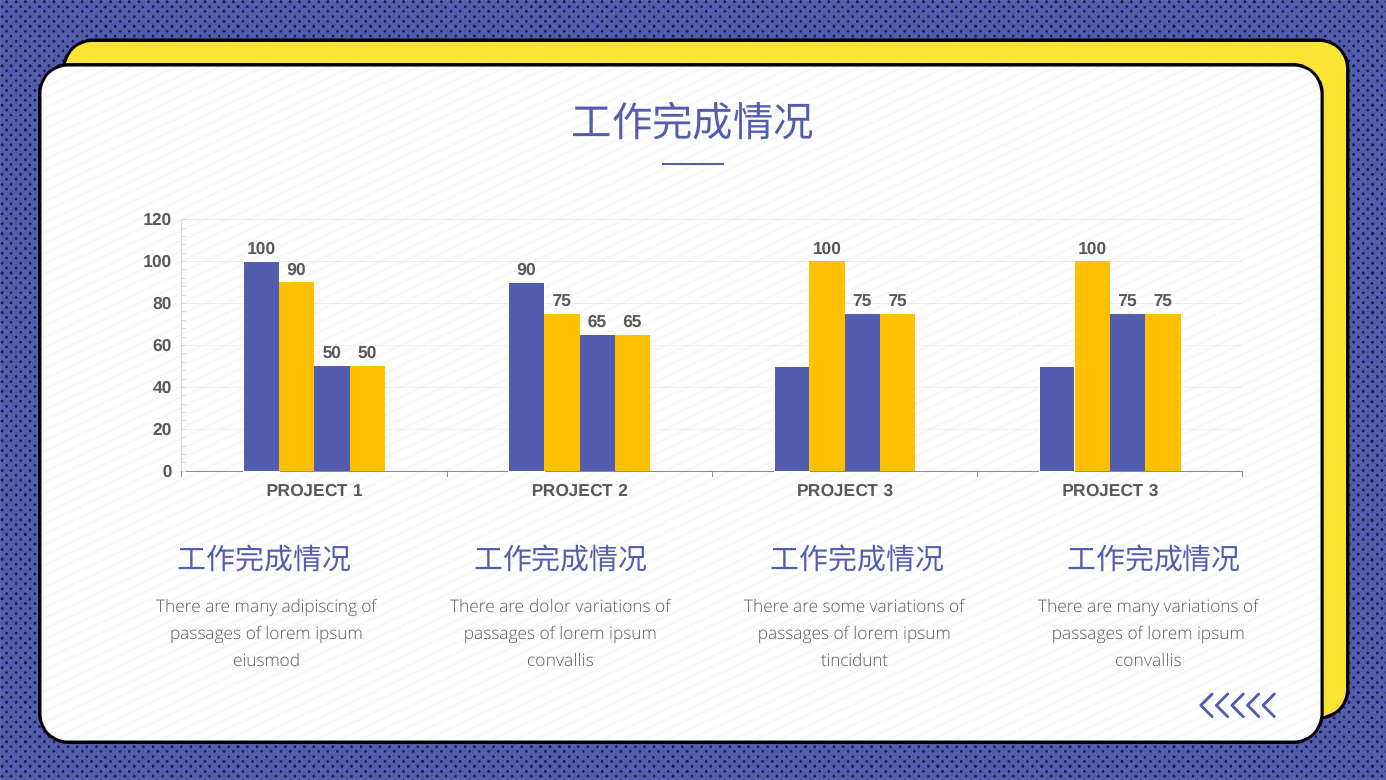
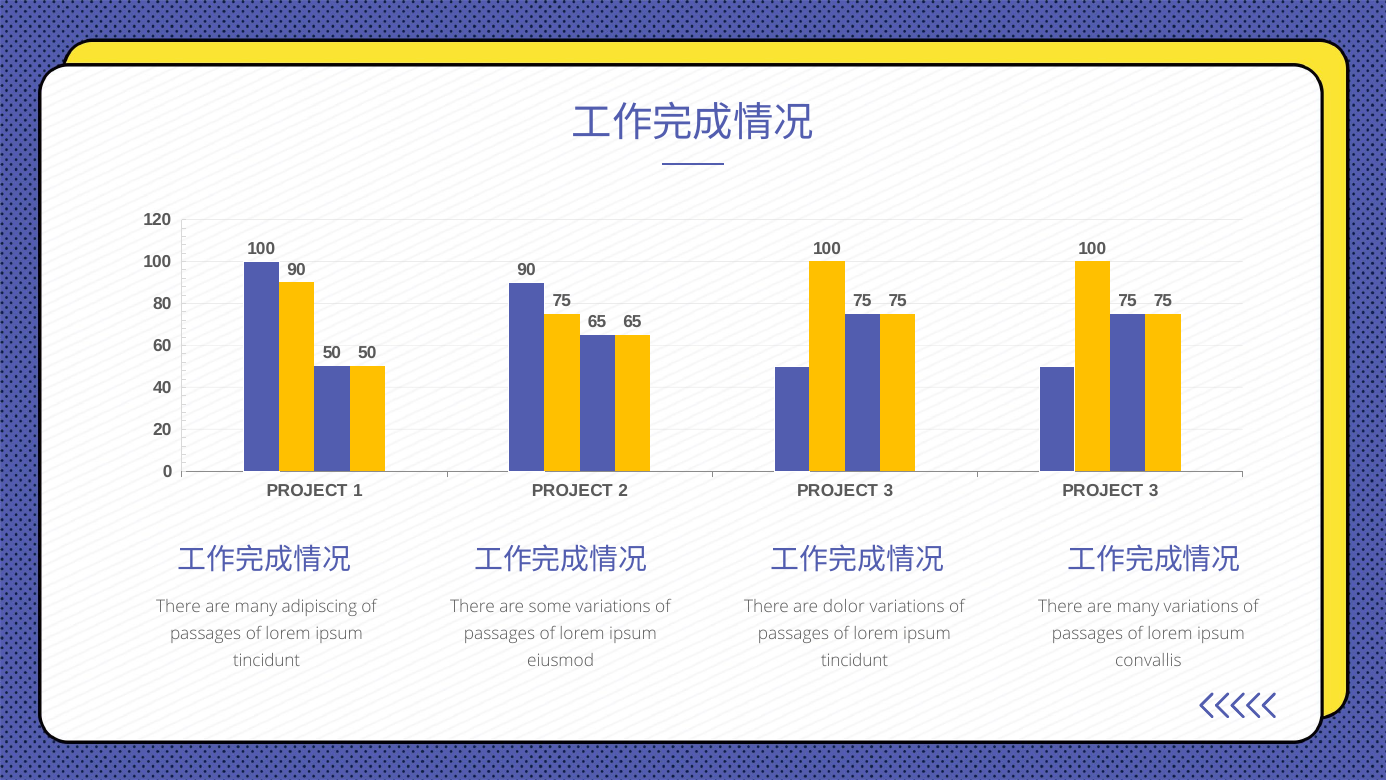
dolor: dolor -> some (550, 606)
some: some -> dolor (844, 606)
eiusmod: eiusmod -> tincidunt (267, 660)
convallis: convallis -> eiusmod (561, 660)
